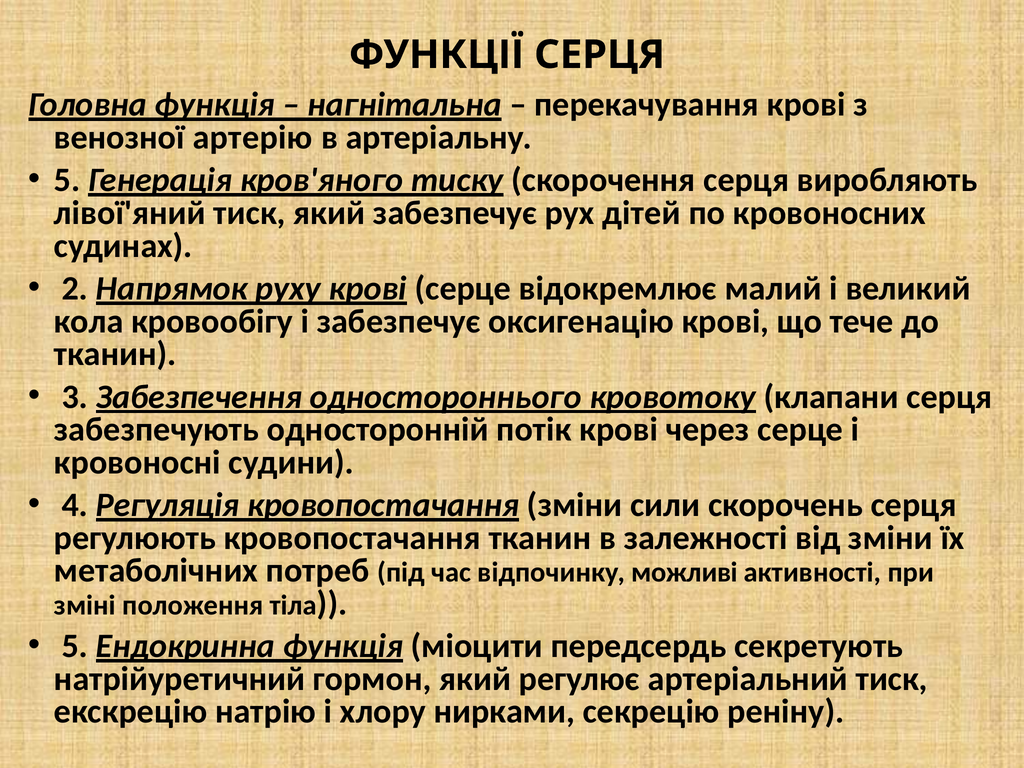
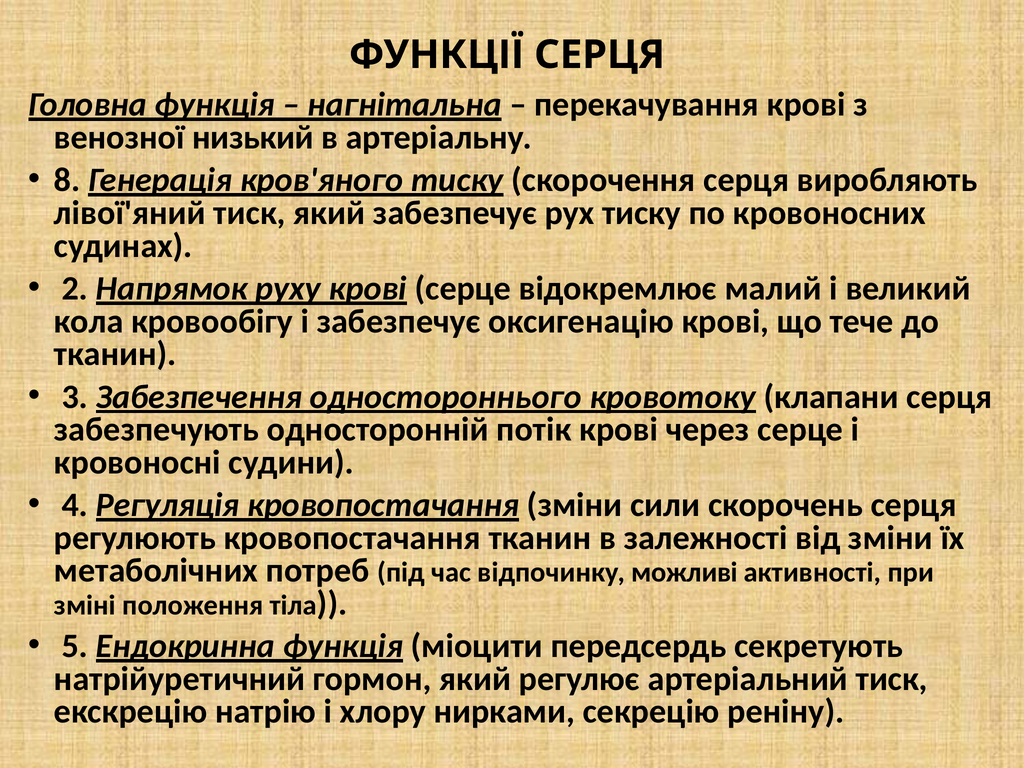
артерію: артерію -> низький (253, 137)
5: 5 -> 8 (67, 180)
рух дітей: дітей -> тиску (642, 213)
